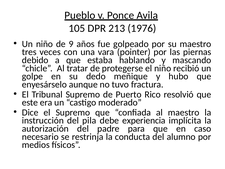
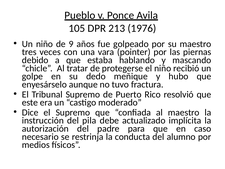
experiencia: experiencia -> actualizado (144, 120)
